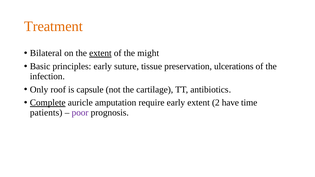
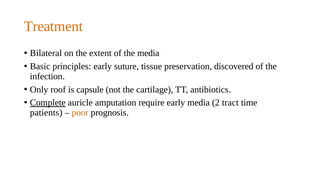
extent underline: present -> none (100, 53)
the might: might -> media (148, 53)
ulcerations: ulcerations -> discovered (234, 66)
early extent: extent -> media (199, 103)
have: have -> tract (230, 103)
poor colour: purple -> orange (80, 113)
